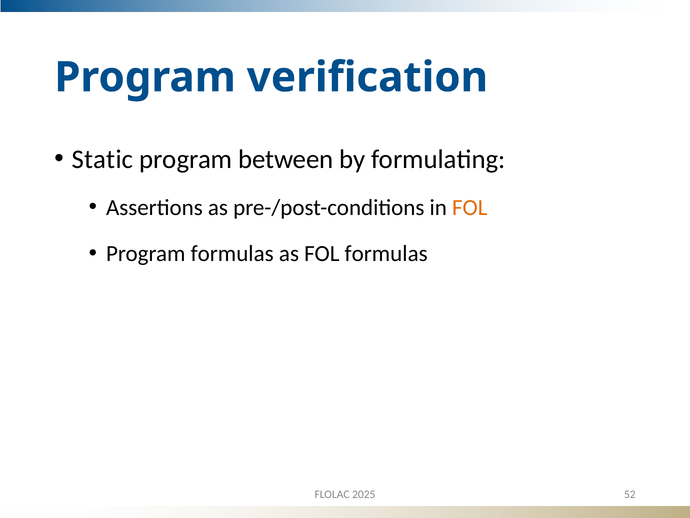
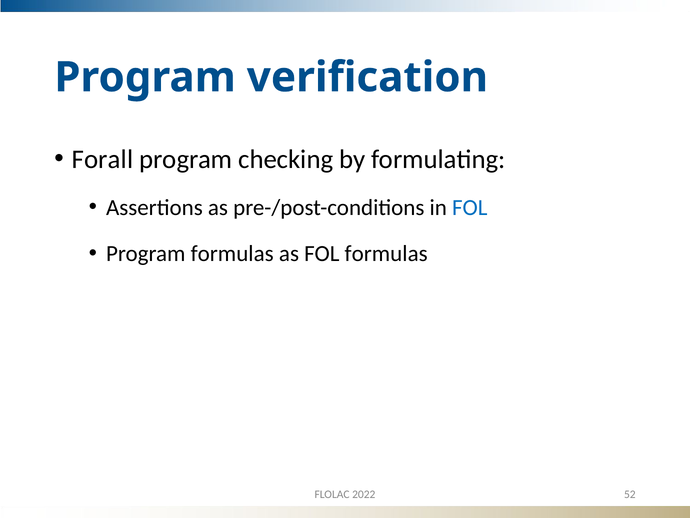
Static: Static -> Forall (102, 159)
between: between -> checking (286, 159)
FOL colour: orange -> blue (470, 207)
2025: 2025 -> 2022 (364, 494)
